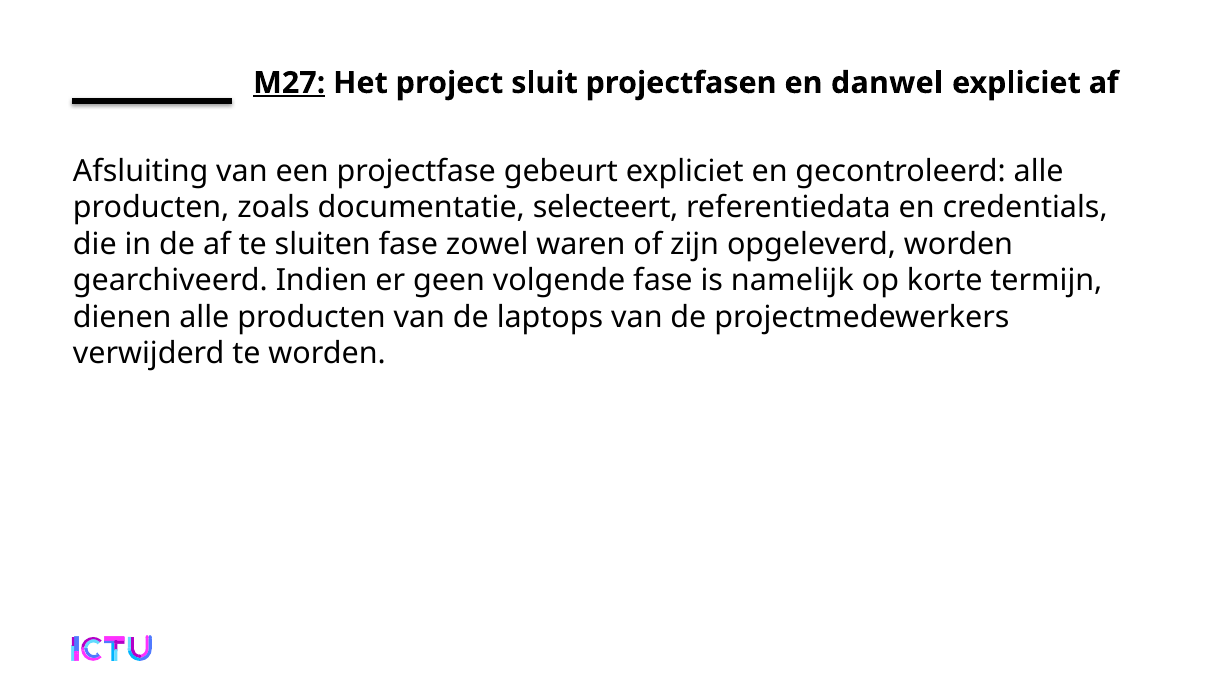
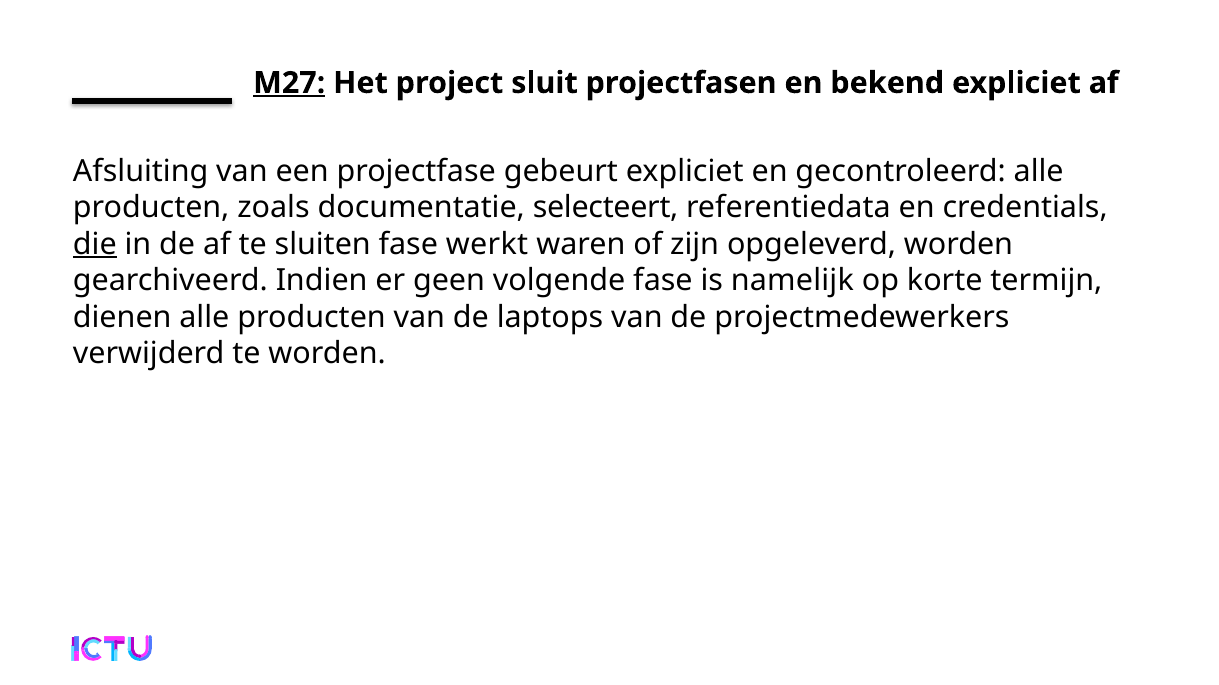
danwel: danwel -> bekend (887, 83)
die underline: none -> present (95, 244)
zowel: zowel -> werkt (487, 244)
